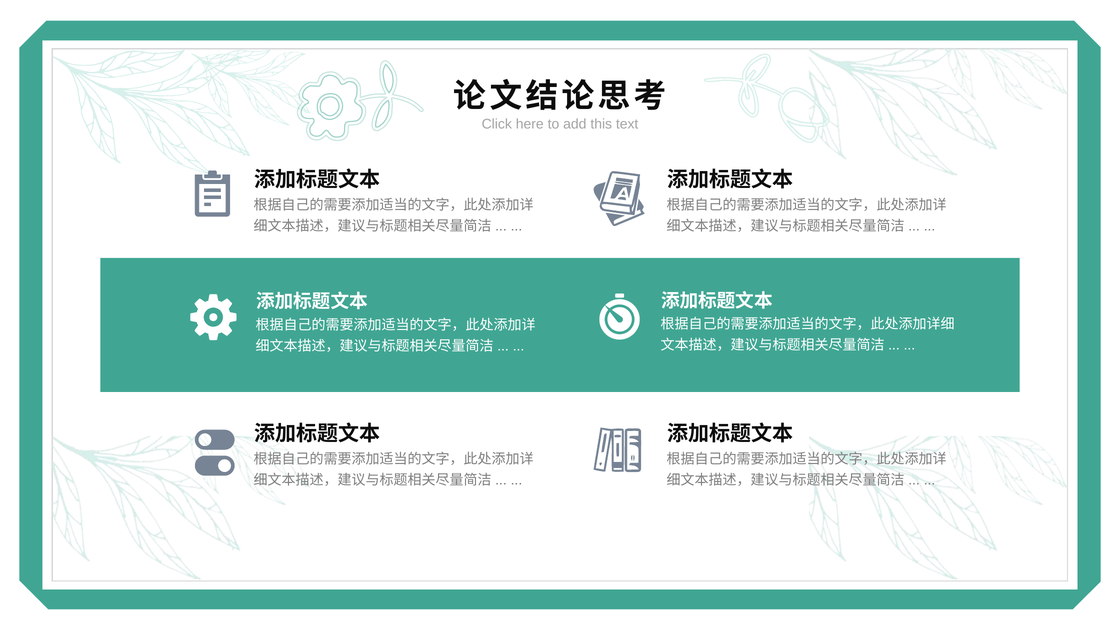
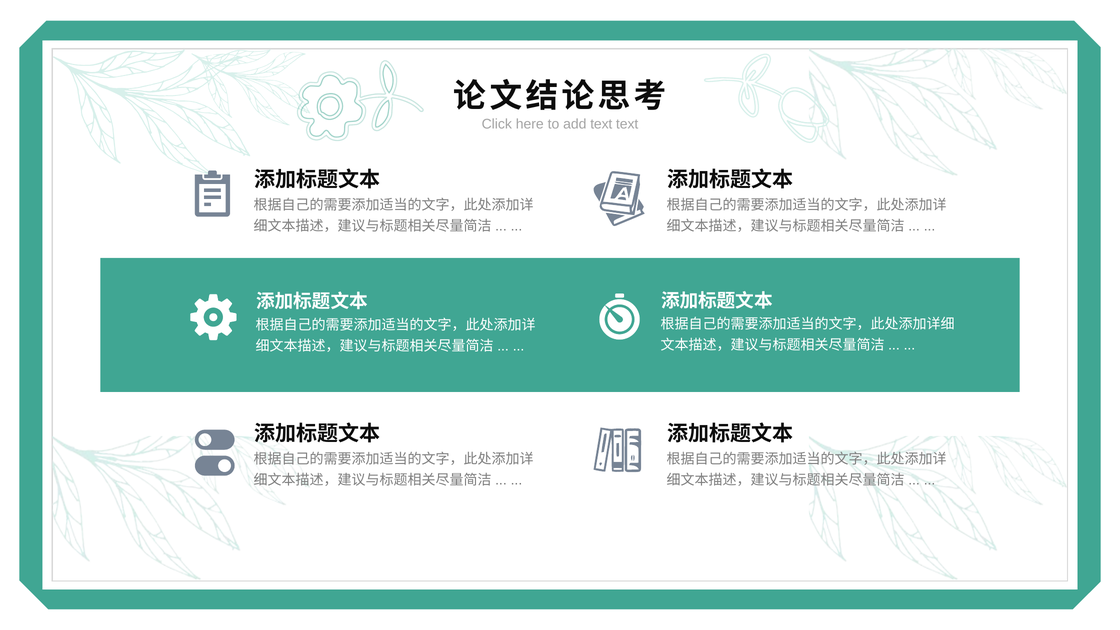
add this: this -> text (601, 124)
